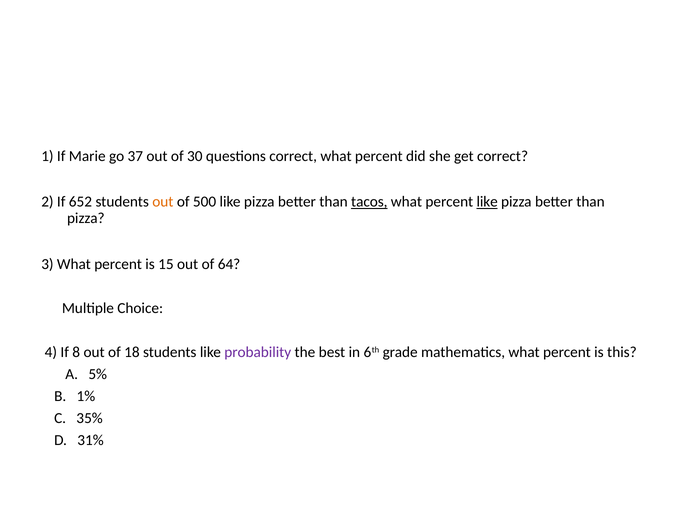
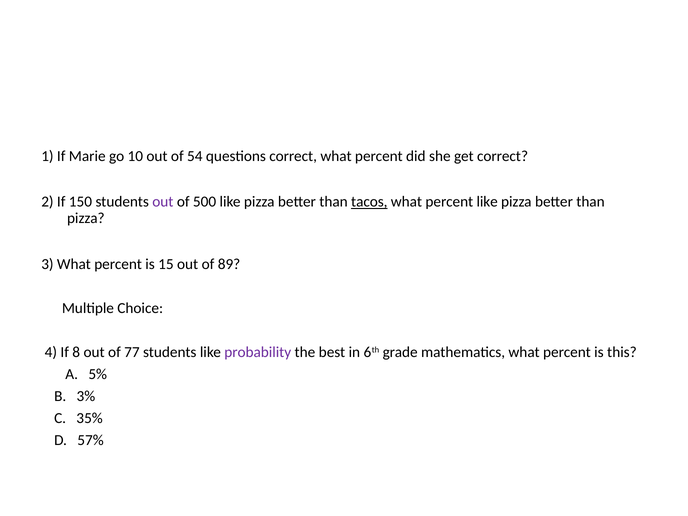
37: 37 -> 10 (135, 156)
30: 30 -> 54 (195, 156)
652: 652 -> 150 (80, 202)
out colour: orange -> purple (163, 202)
like underline: present -> none (487, 202)
64: 64 -> 89 (229, 264)
18: 18 -> 77 (132, 352)
1%: 1% -> 3% (86, 396)
31%: 31% -> 57% (90, 440)
